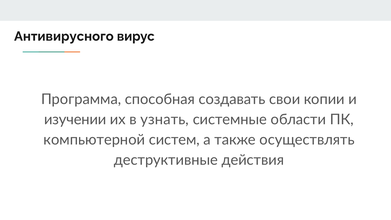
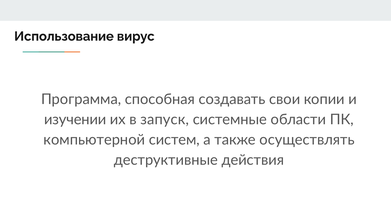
Антивирусного: Антивирусного -> Использование (64, 36)
узнать: узнать -> запуск (165, 119)
